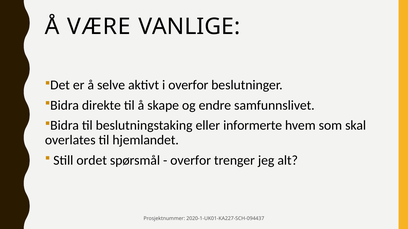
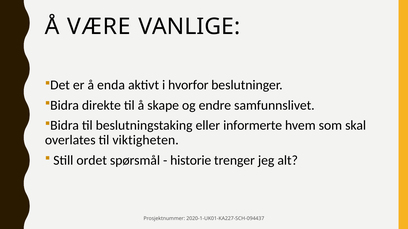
selve: selve -> enda (111, 85)
i overfor: overfor -> hvorfor (188, 85)
hjemlandet: hjemlandet -> viktigheten (146, 140)
overfor: overfor -> historie (191, 161)
